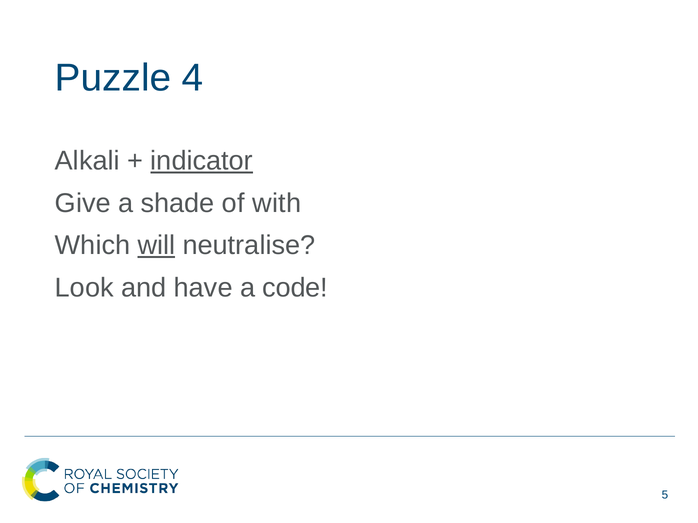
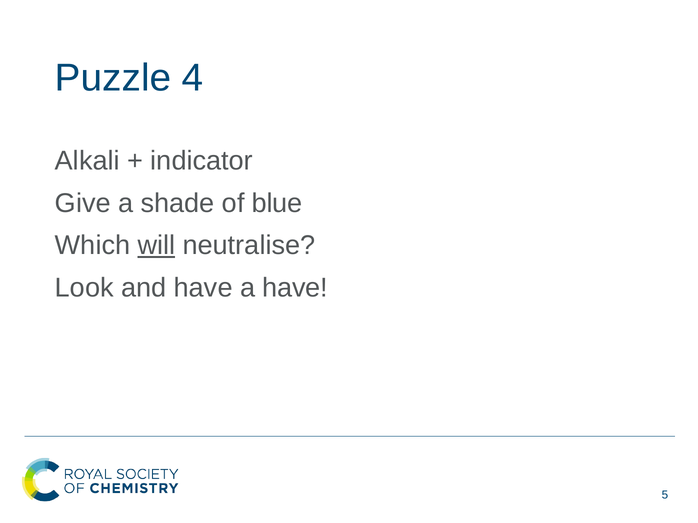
indicator underline: present -> none (202, 161)
with: with -> blue (277, 203)
a code: code -> have (295, 288)
